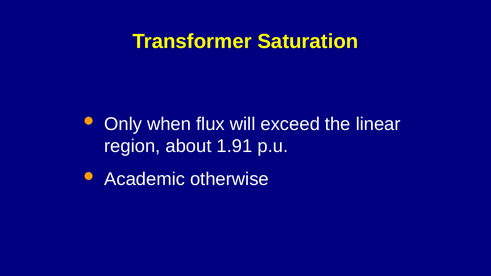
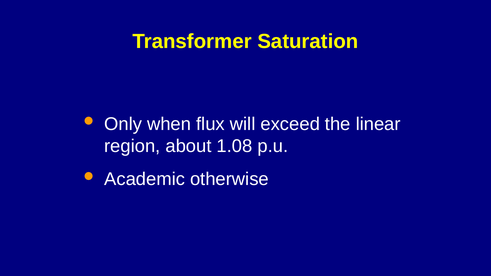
1.91: 1.91 -> 1.08 (235, 146)
